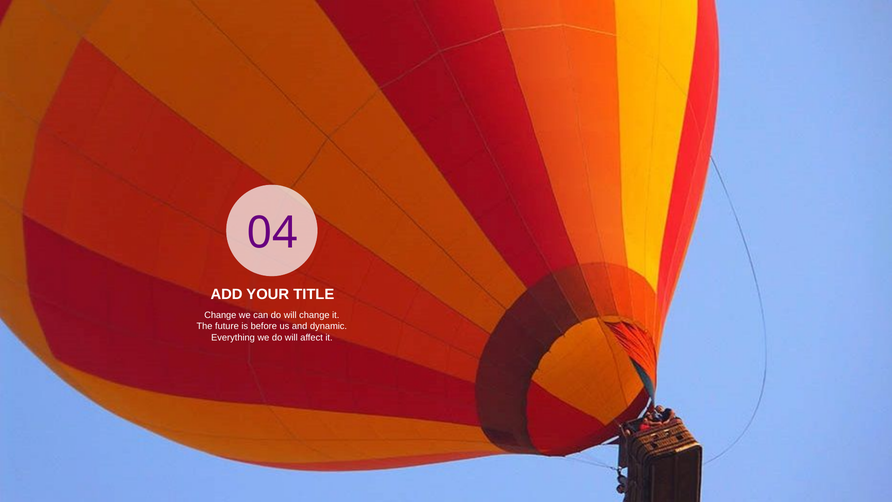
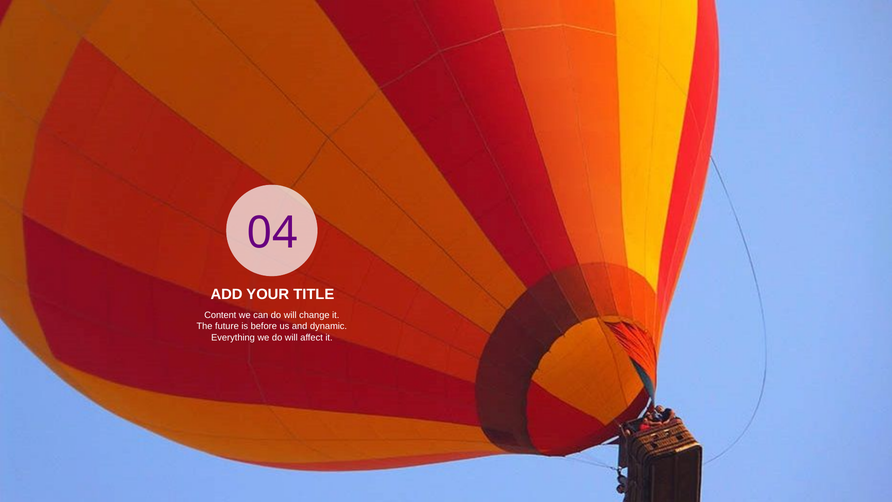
Change: Change -> Content (220, 315)
